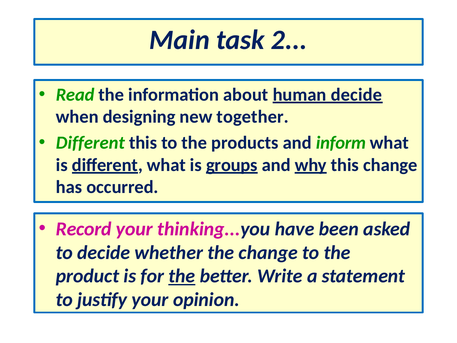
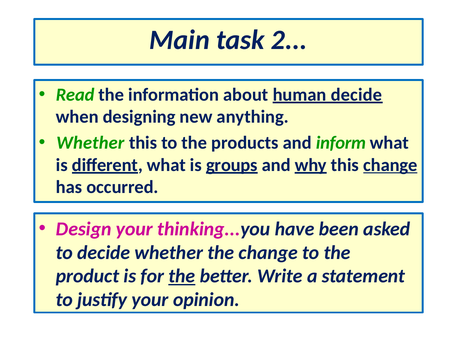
together: together -> anything (253, 117)
Different: Different -> Whether (90, 143)
change underline: none -> present (390, 165)
Record: Record -> Design (84, 229)
